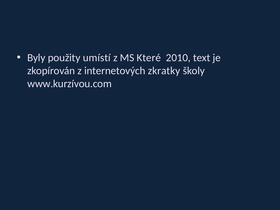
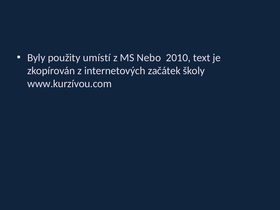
Které: Které -> Nebo (149, 58)
zkratky: zkratky -> začátek (164, 71)
